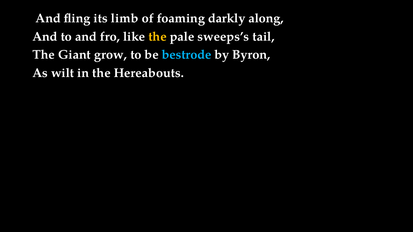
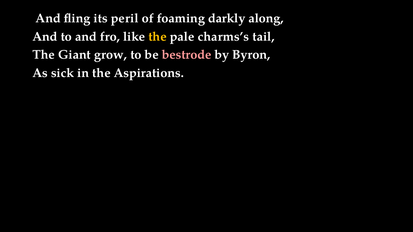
limb: limb -> peril (125, 18)
sweeps’s: sweeps’s -> charms’s (223, 37)
bestrode colour: light blue -> pink (187, 55)
wilt: wilt -> sick (63, 73)
Hereabouts: Hereabouts -> Aspirations (149, 73)
